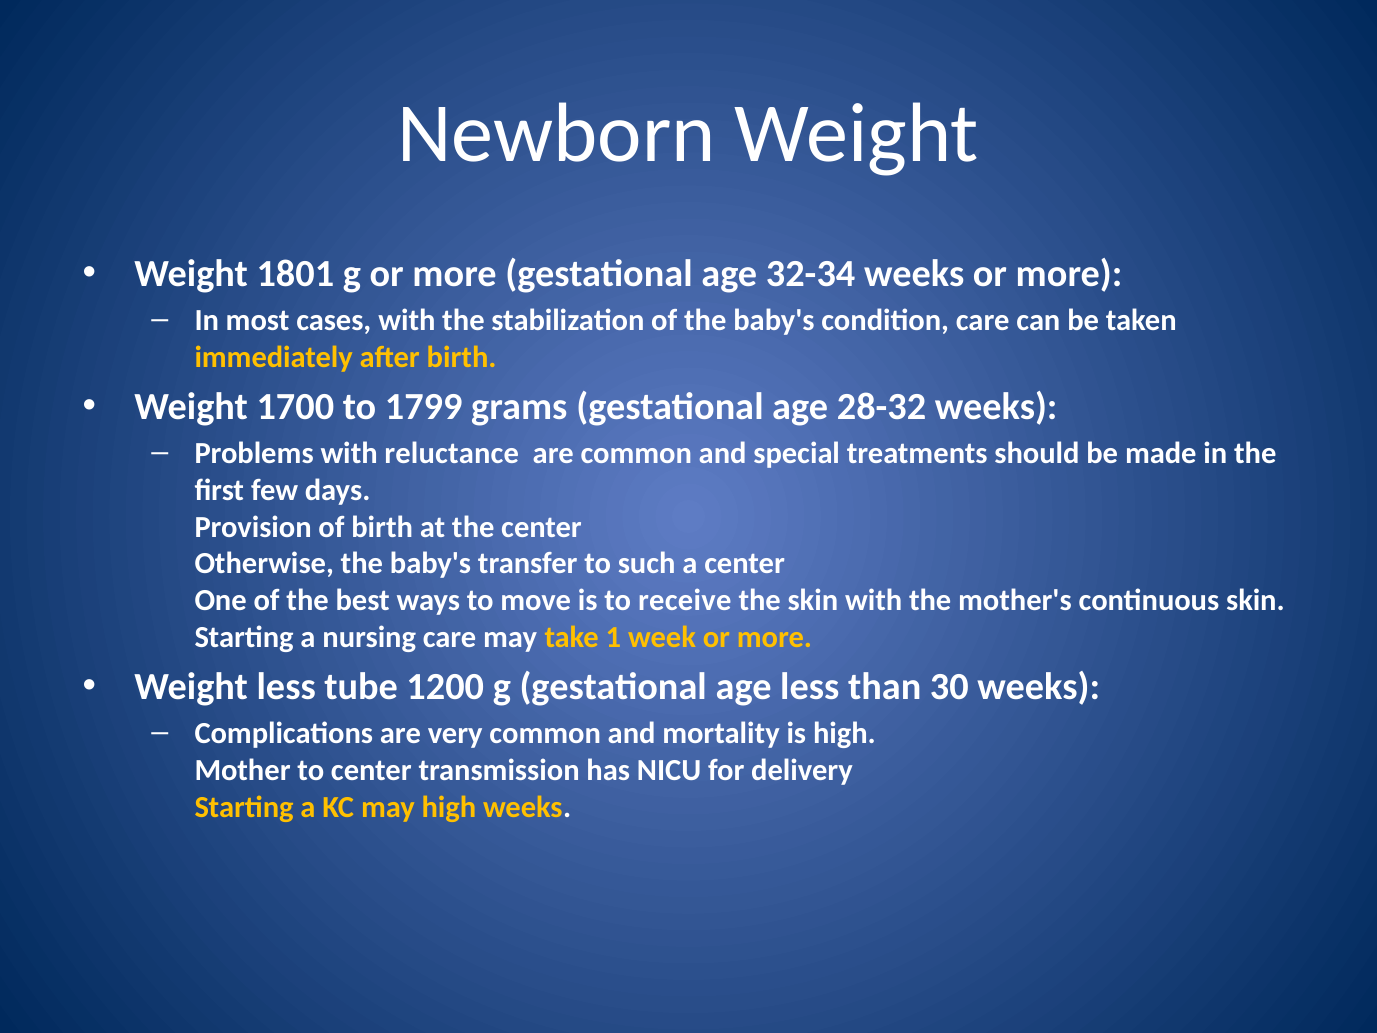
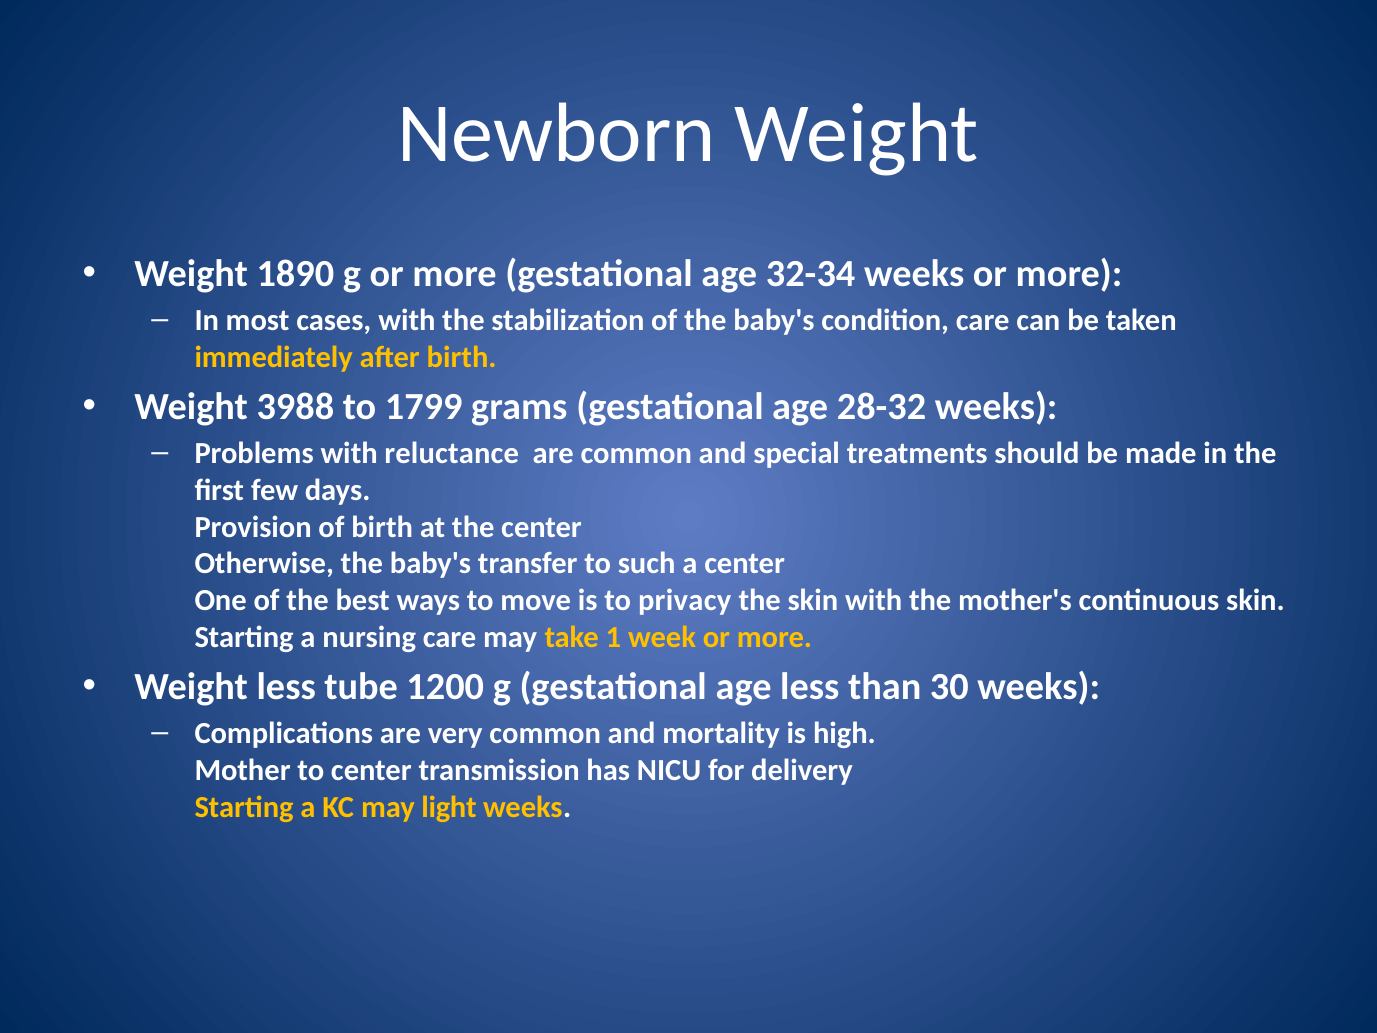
1801: 1801 -> 1890 (295, 274)
1700: 1700 -> 3988 (295, 407)
receive: receive -> privacy (685, 600)
may high: high -> light (449, 807)
